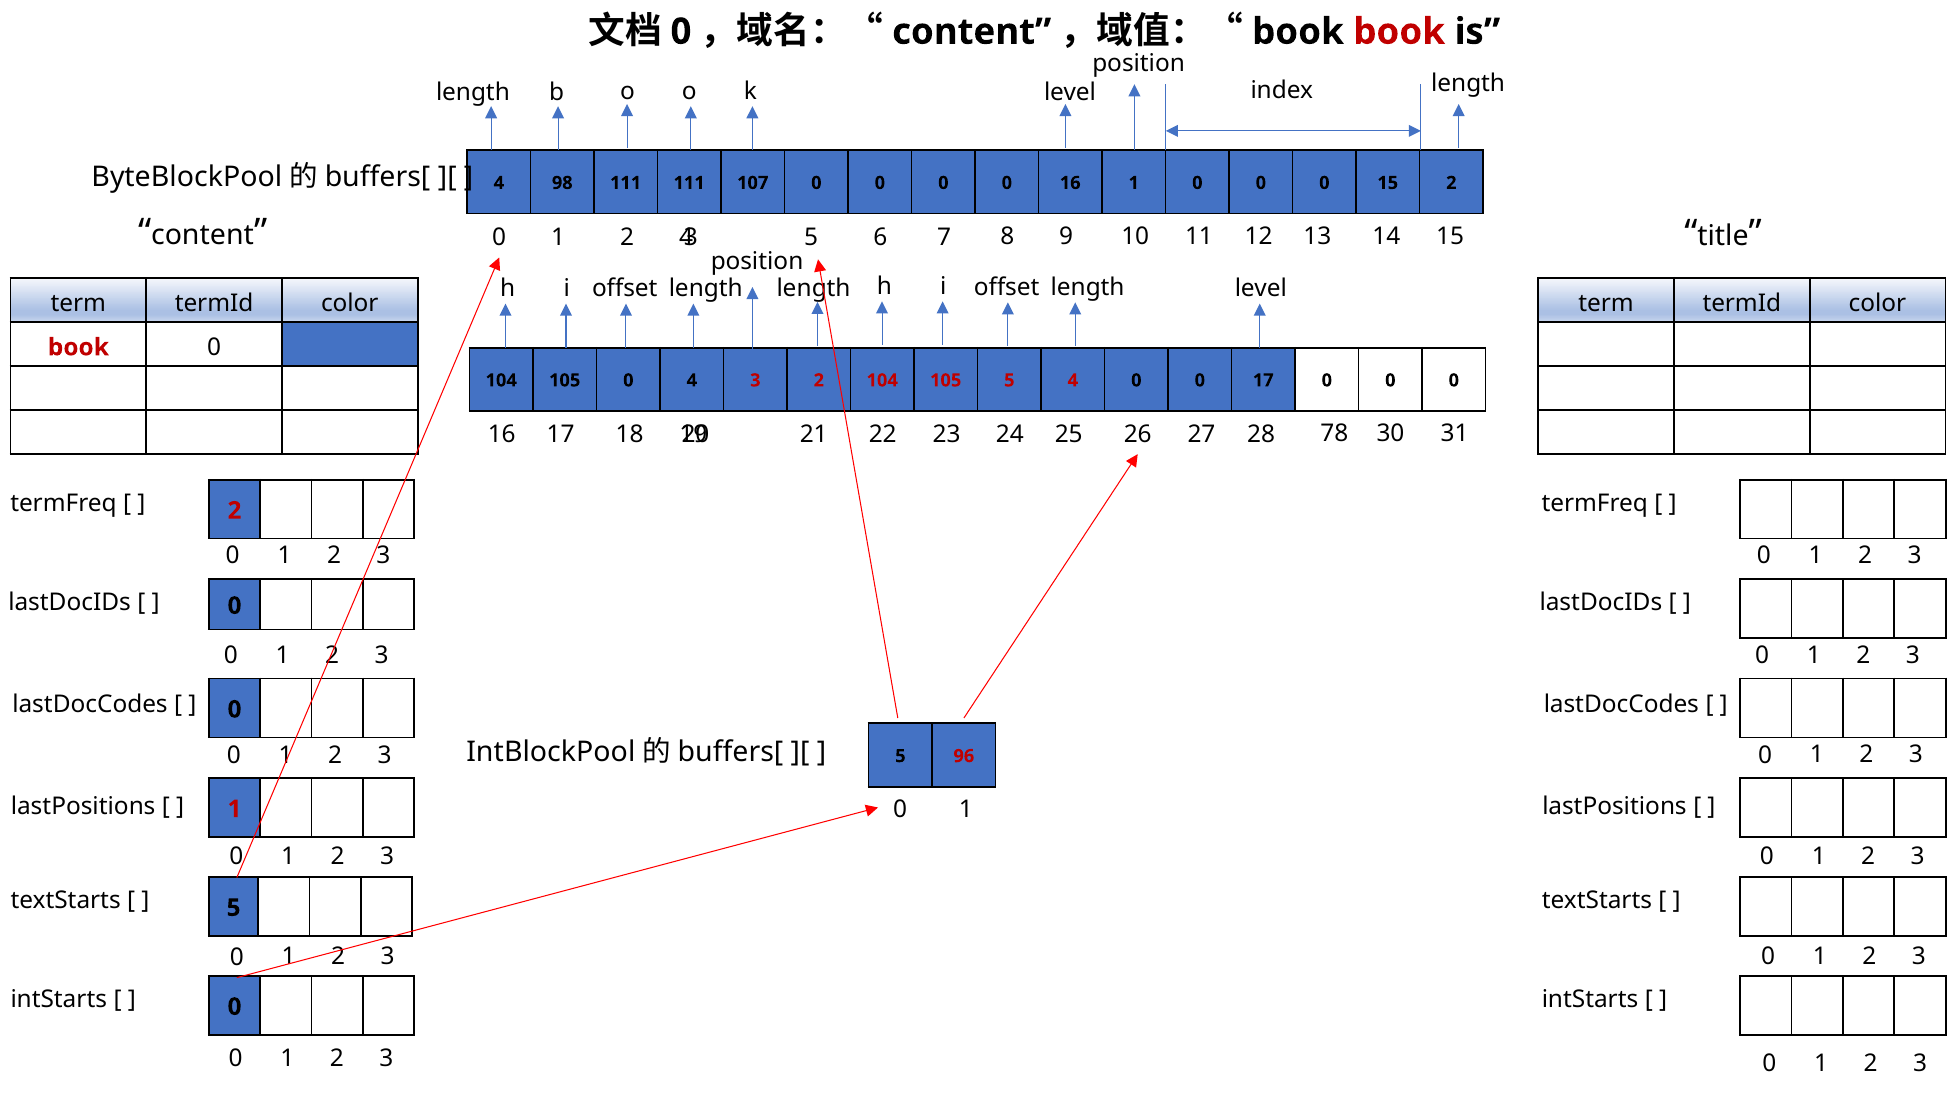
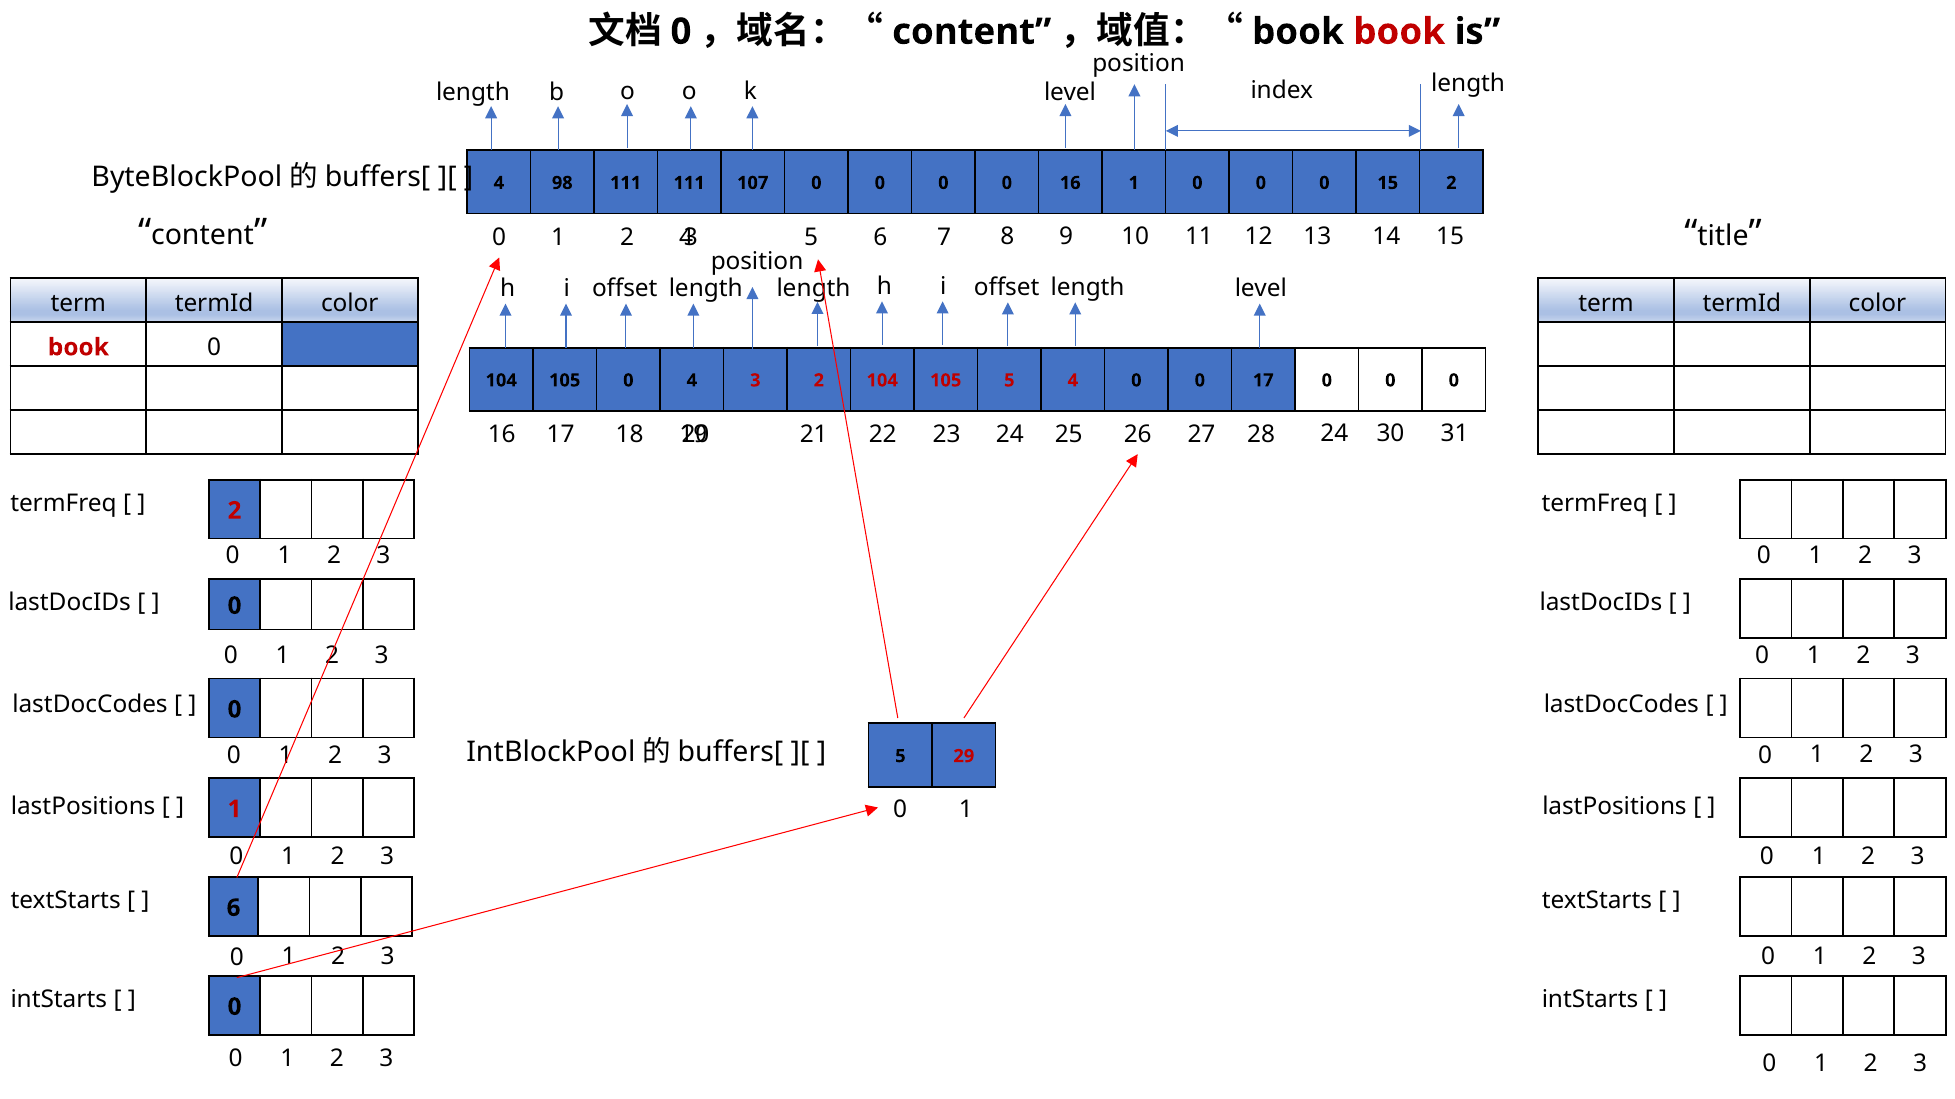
28 78: 78 -> 24 (1334, 433)
96: 96 -> 29 (964, 757)
5: 5 -> 6 (234, 908)
